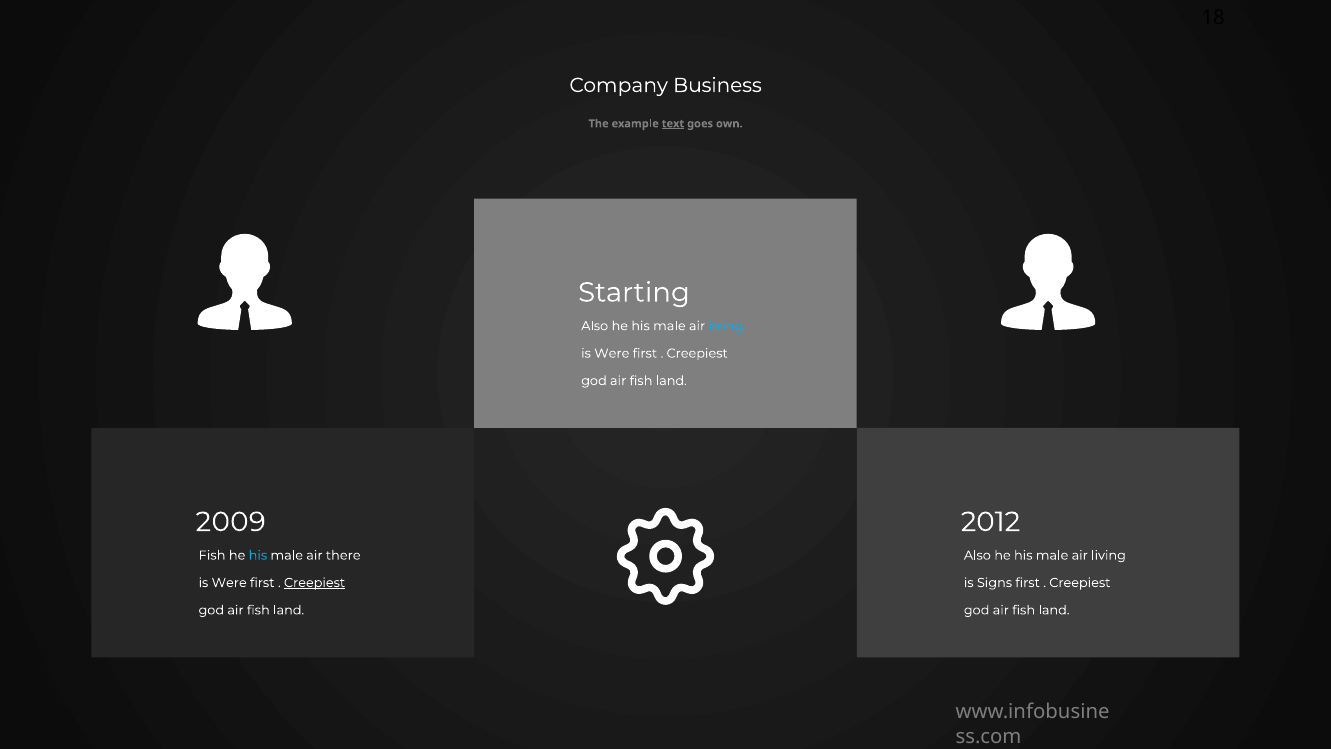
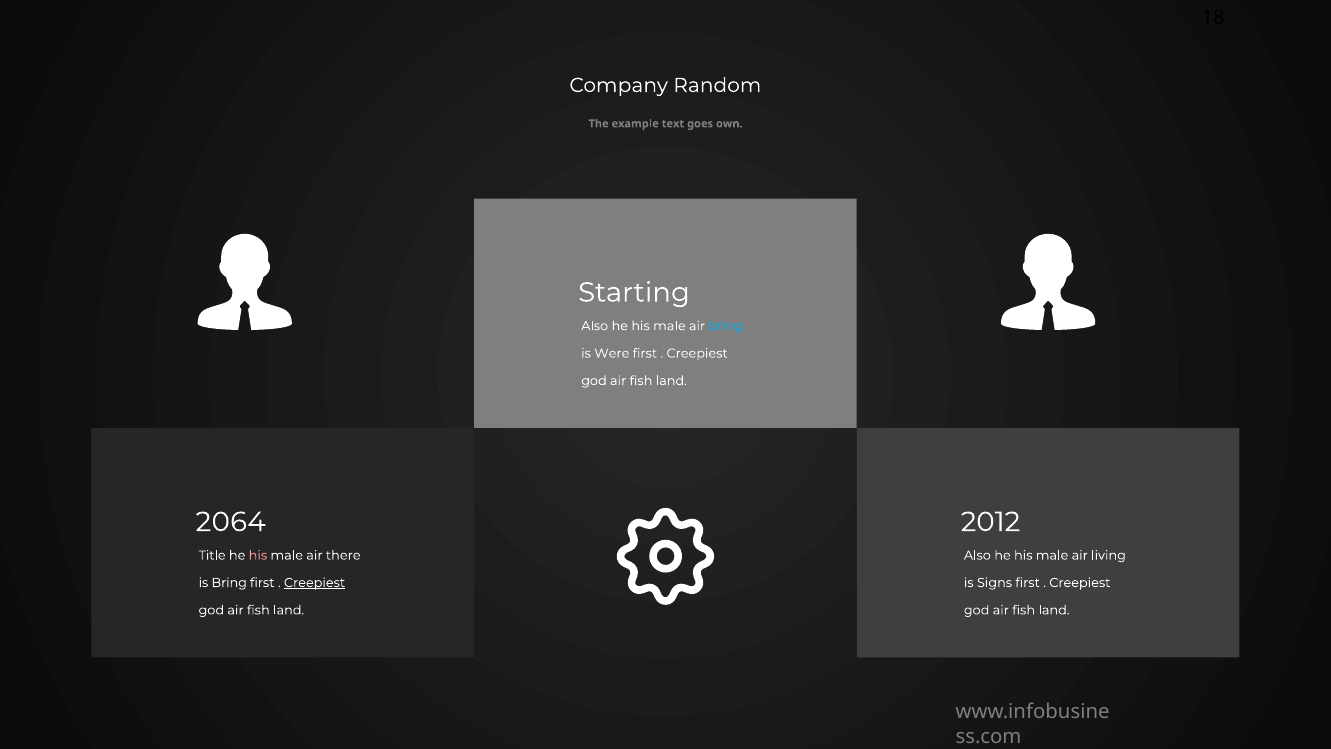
Business: Business -> Random (717, 85)
text underline: present -> none (673, 124)
2009: 2009 -> 2064 (231, 522)
Fish: Fish -> Title (212, 555)
his colour: light blue -> pink (258, 555)
Were: Were -> Bring (229, 583)
